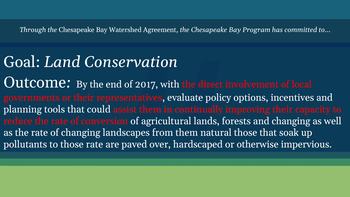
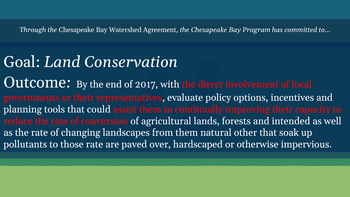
and changing: changing -> intended (291, 121)
natural those: those -> other (246, 133)
